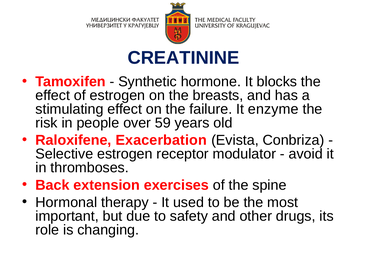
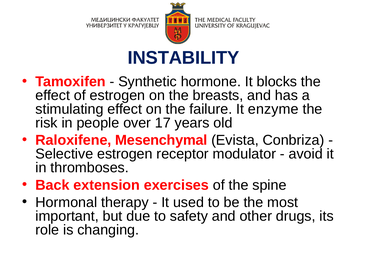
CREATININE: CREATININE -> INSTABILITY (183, 58)
59: 59 -> 17 (163, 123)
Exacerbation: Exacerbation -> Mesenchymal (161, 140)
